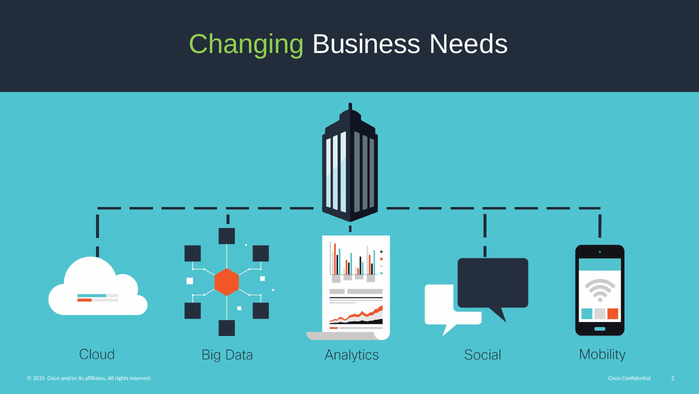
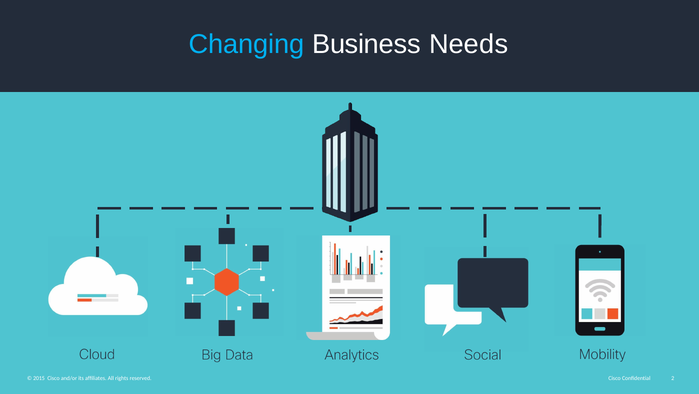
Changing colour: light green -> light blue (247, 44)
